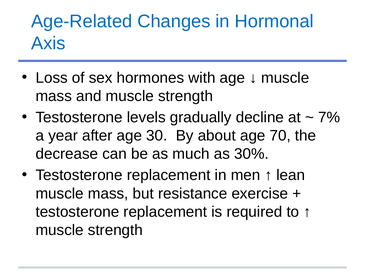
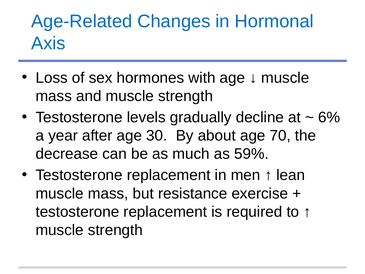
7%: 7% -> 6% (329, 117)
30%: 30% -> 59% (251, 154)
